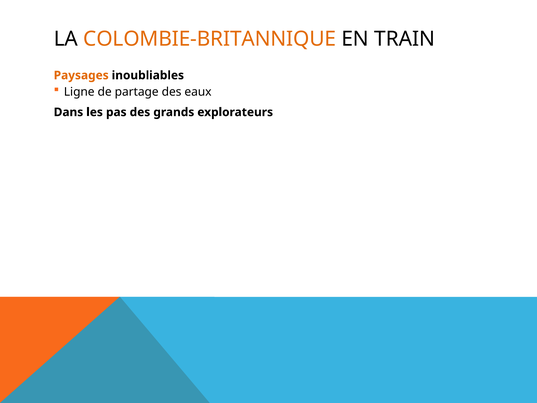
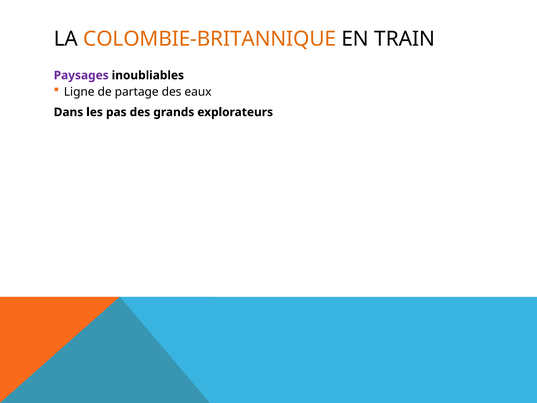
Paysages colour: orange -> purple (81, 75)
